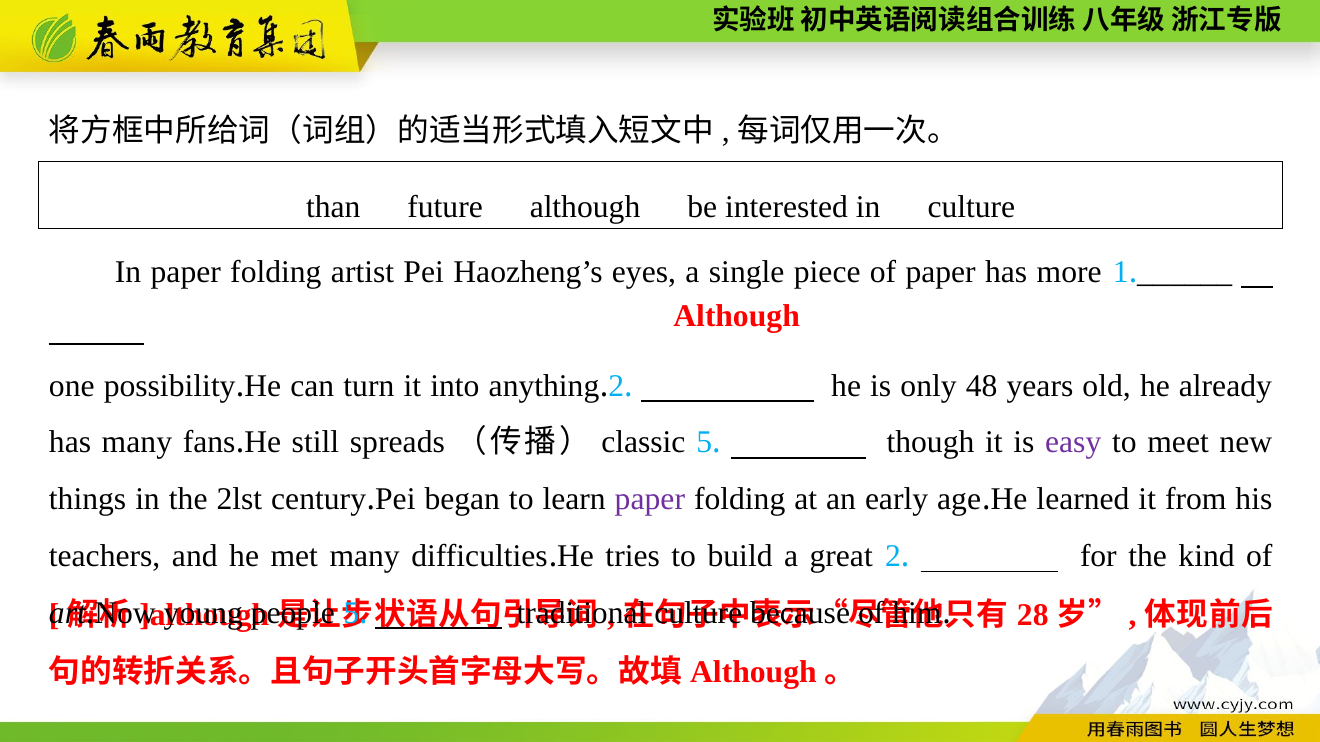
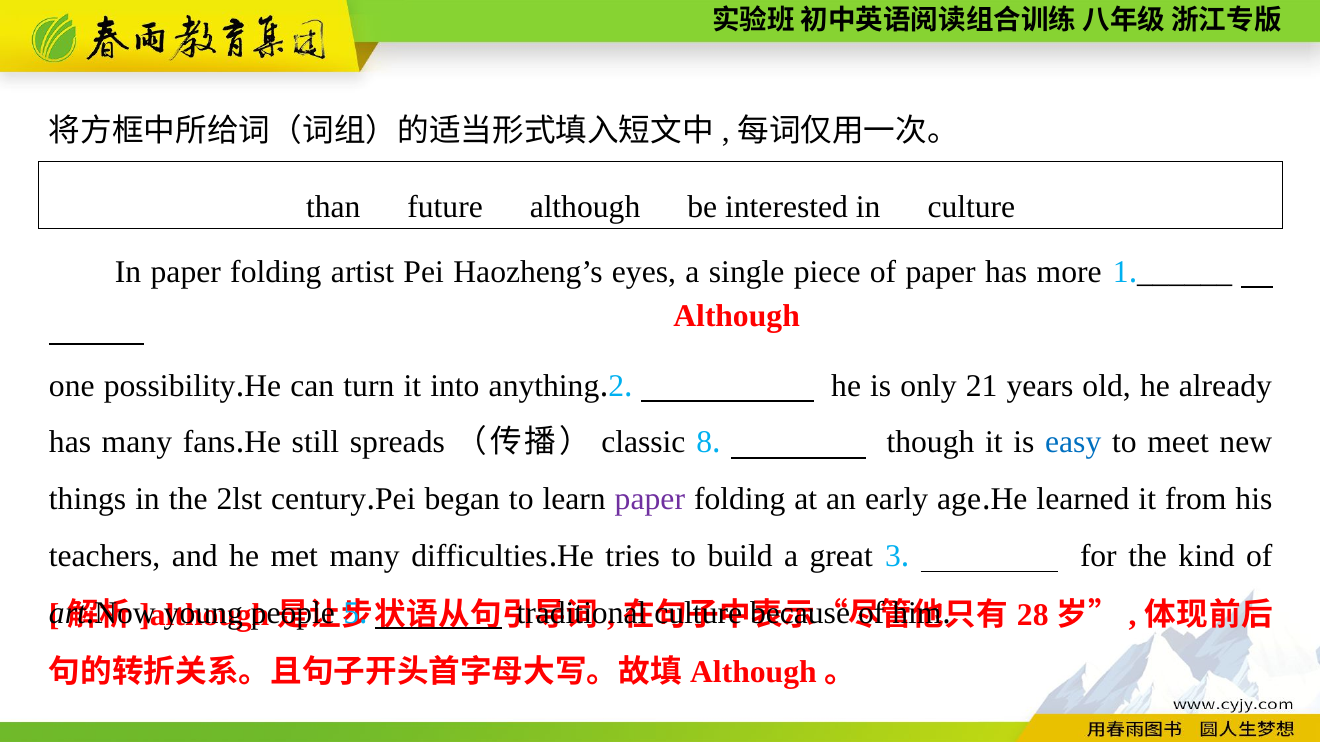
48: 48 -> 21 (982, 386)
5: 5 -> 8 (704, 443)
easy colour: purple -> blue (1073, 443)
great 2: 2 -> 3 (893, 557)
